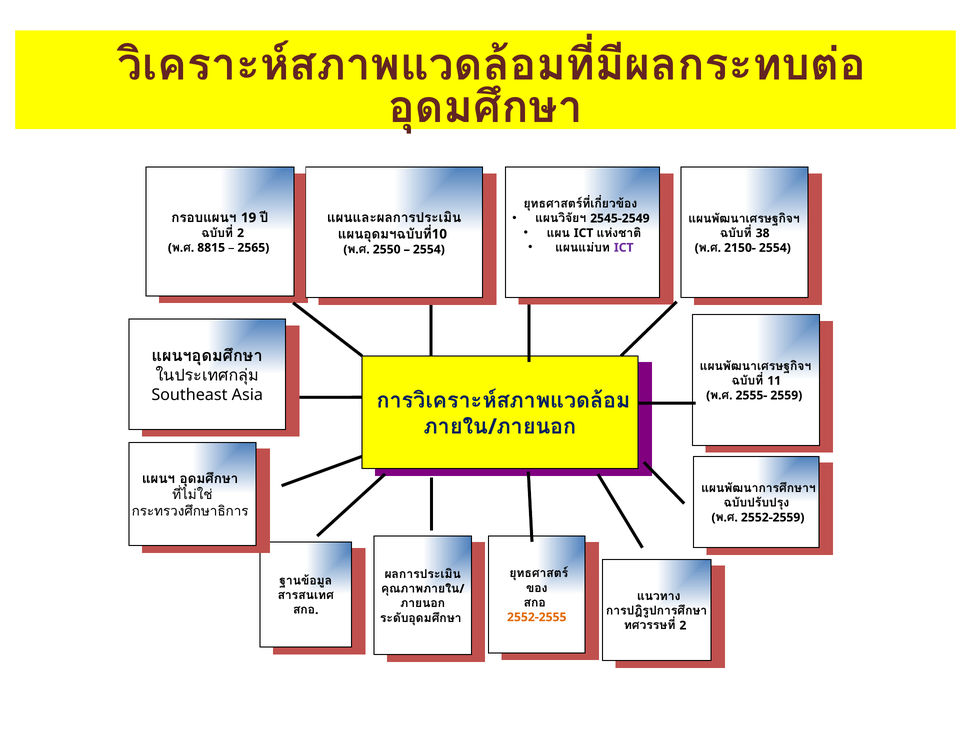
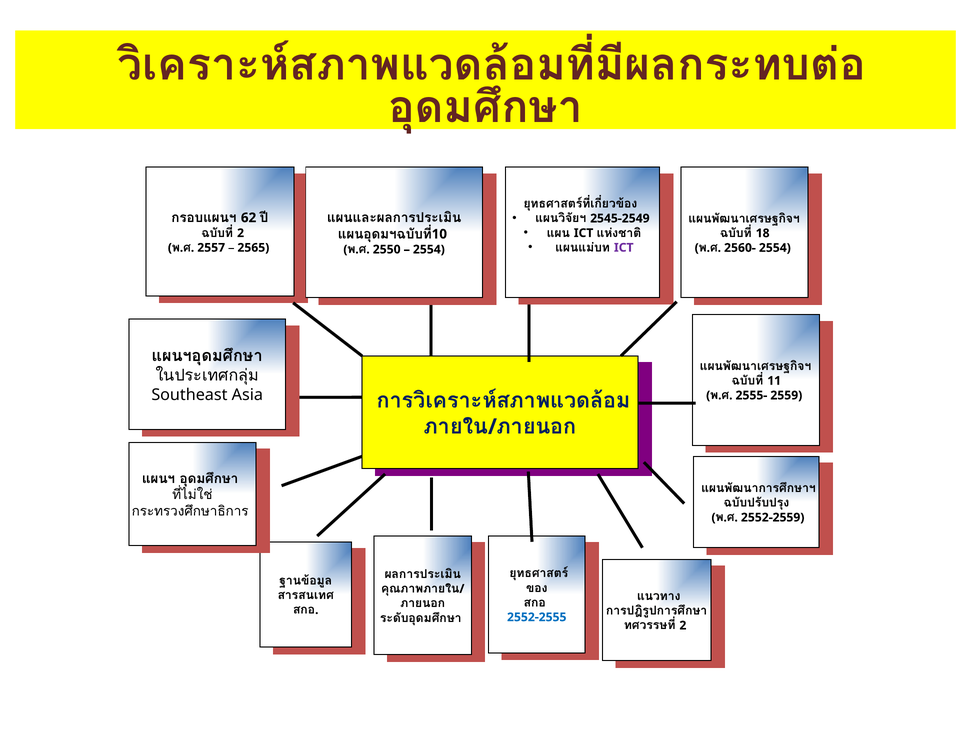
19: 19 -> 62 (249, 218)
38: 38 -> 18 (763, 233)
8815: 8815 -> 2557 (211, 247)
2150-: 2150- -> 2560- (740, 248)
2552-2555 colour: orange -> blue (537, 617)
